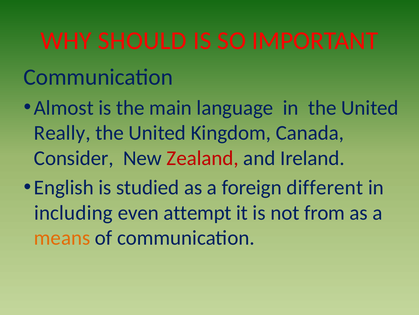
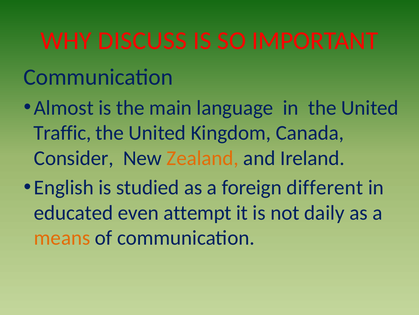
SHOULD: SHOULD -> DISCUSS (142, 41)
Really: Really -> Traffic (62, 133)
Zealand colour: red -> orange (203, 158)
including: including -> educated (74, 212)
from: from -> daily (324, 212)
